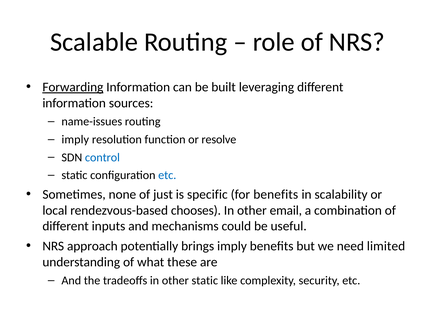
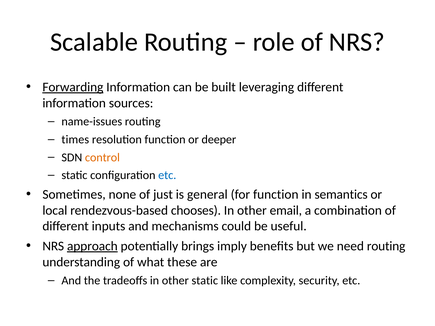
imply: imply -> times (75, 140)
resolve: resolve -> deeper (219, 140)
control colour: blue -> orange (102, 157)
specific: specific -> general (207, 195)
for benefits: benefits -> function (276, 195)
scalability: scalability -> semantics (341, 195)
approach underline: none -> present (92, 246)
need limited: limited -> routing (386, 246)
